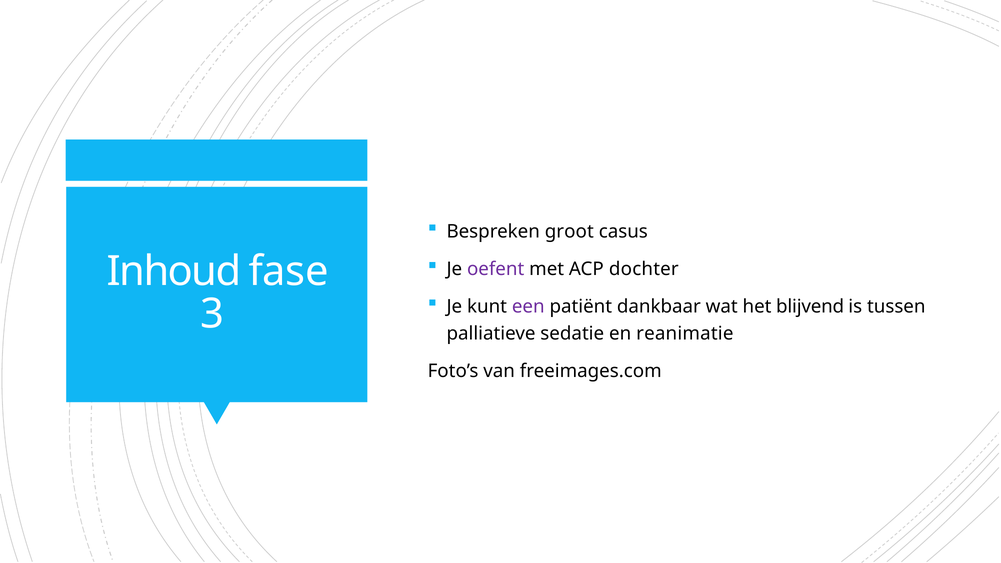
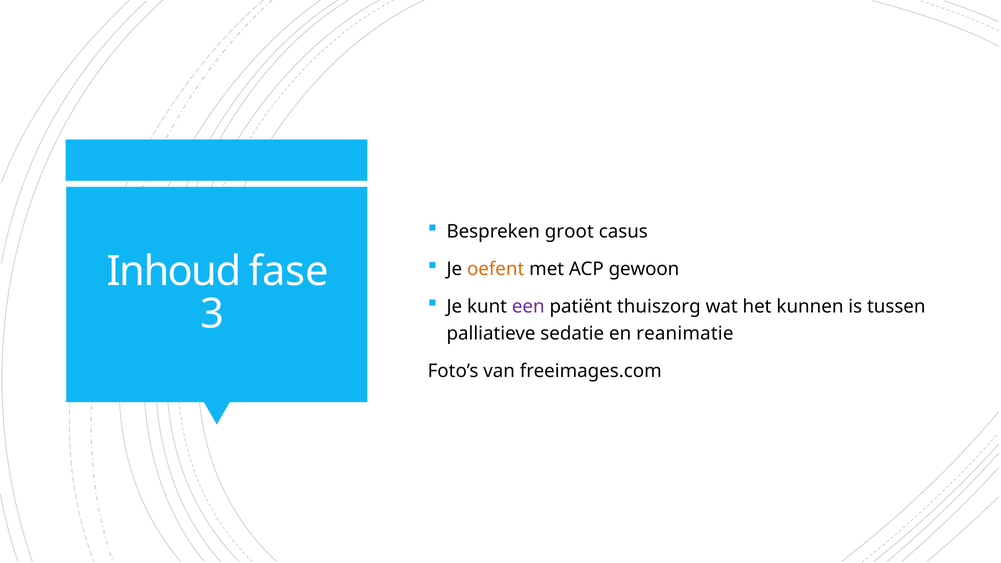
oefent colour: purple -> orange (496, 269)
dochter: dochter -> gewoon (644, 269)
dankbaar: dankbaar -> thuiszorg (659, 307)
blijvend: blijvend -> kunnen (810, 307)
